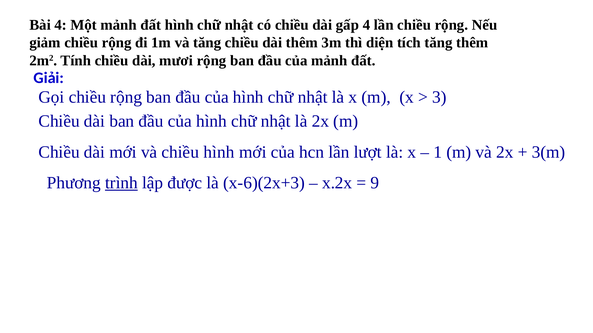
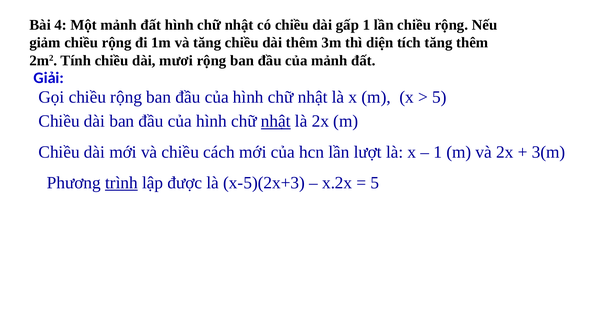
gấp 4: 4 -> 1 (366, 25)
3: 3 -> 5 (439, 97)
nhật underline: none -> present (276, 121)
chiều hình: hình -> cách (219, 152)
x-6)(2x+3: x-6)(2x+3 -> x-5)(2x+3 (264, 183)
9: 9 -> 5 (375, 183)
